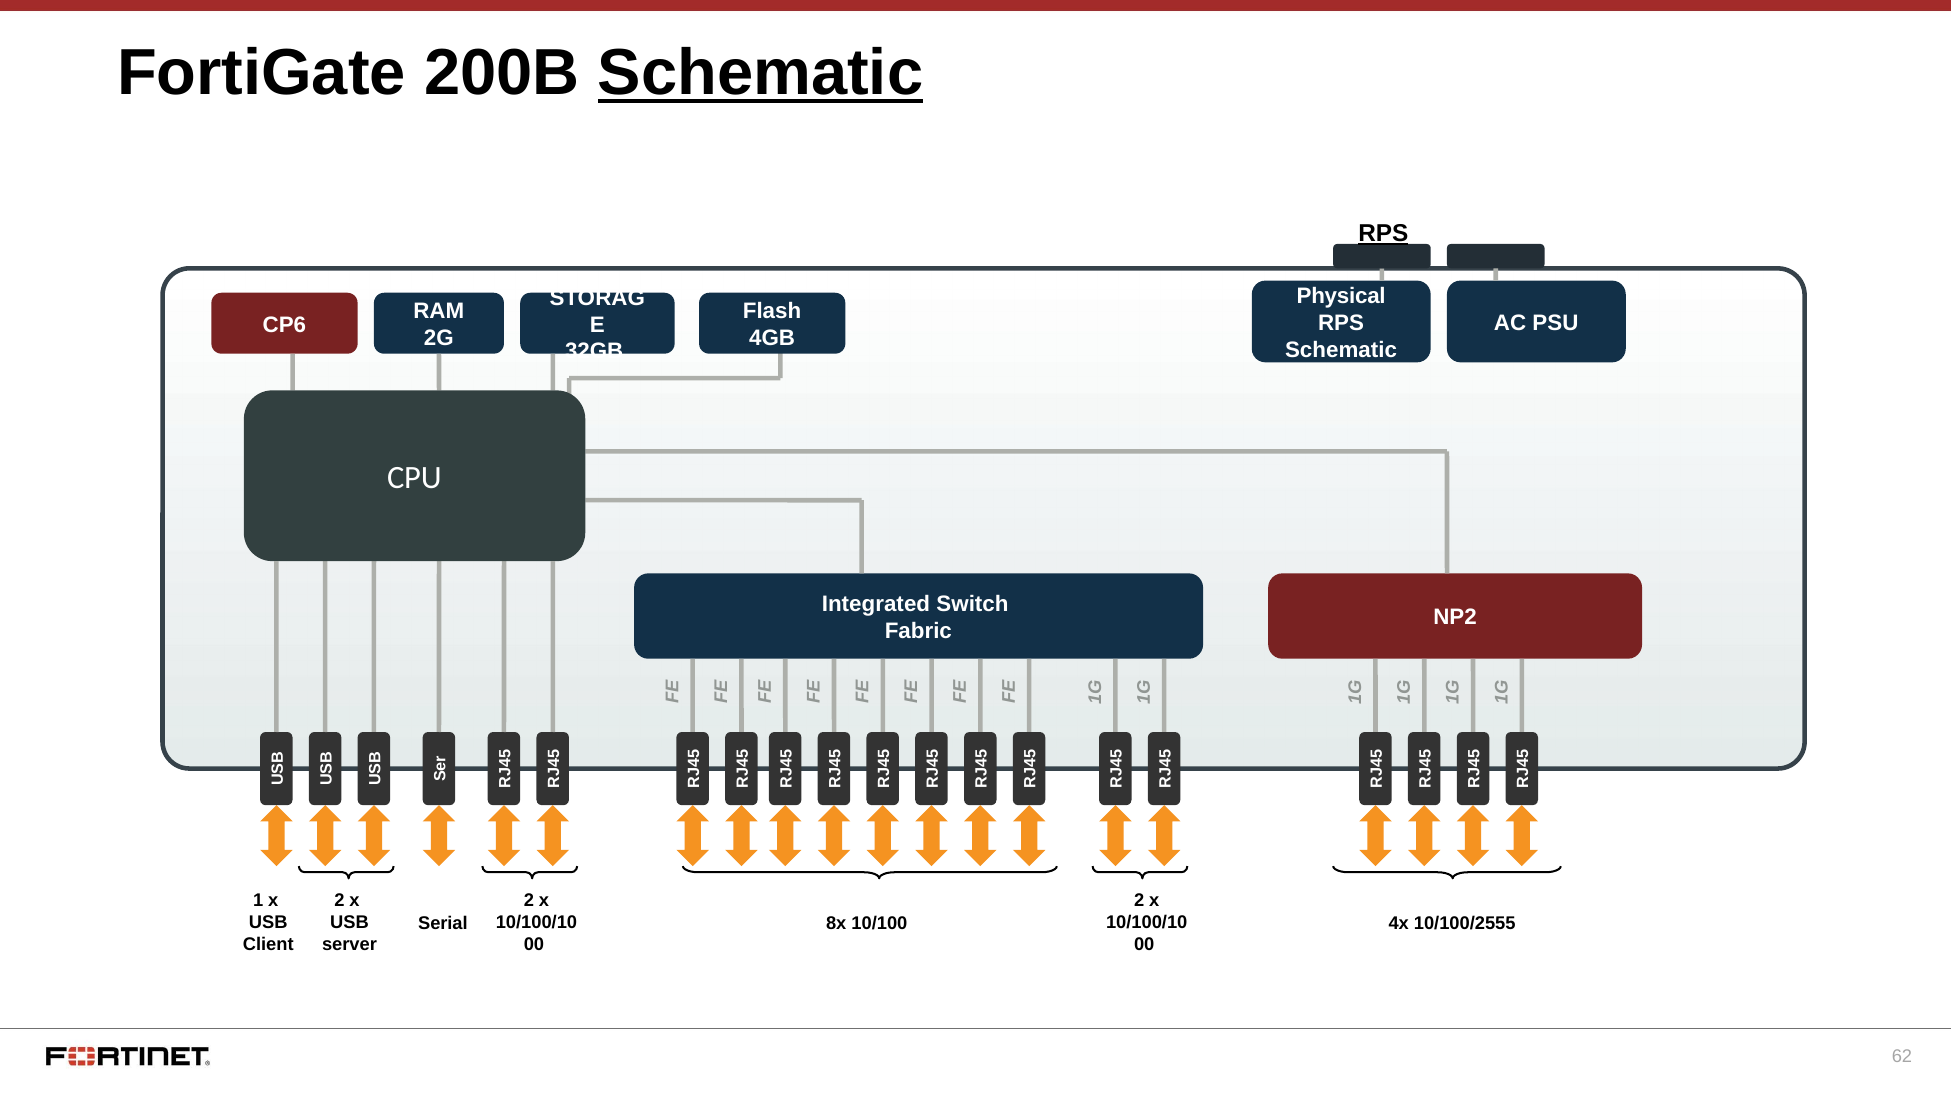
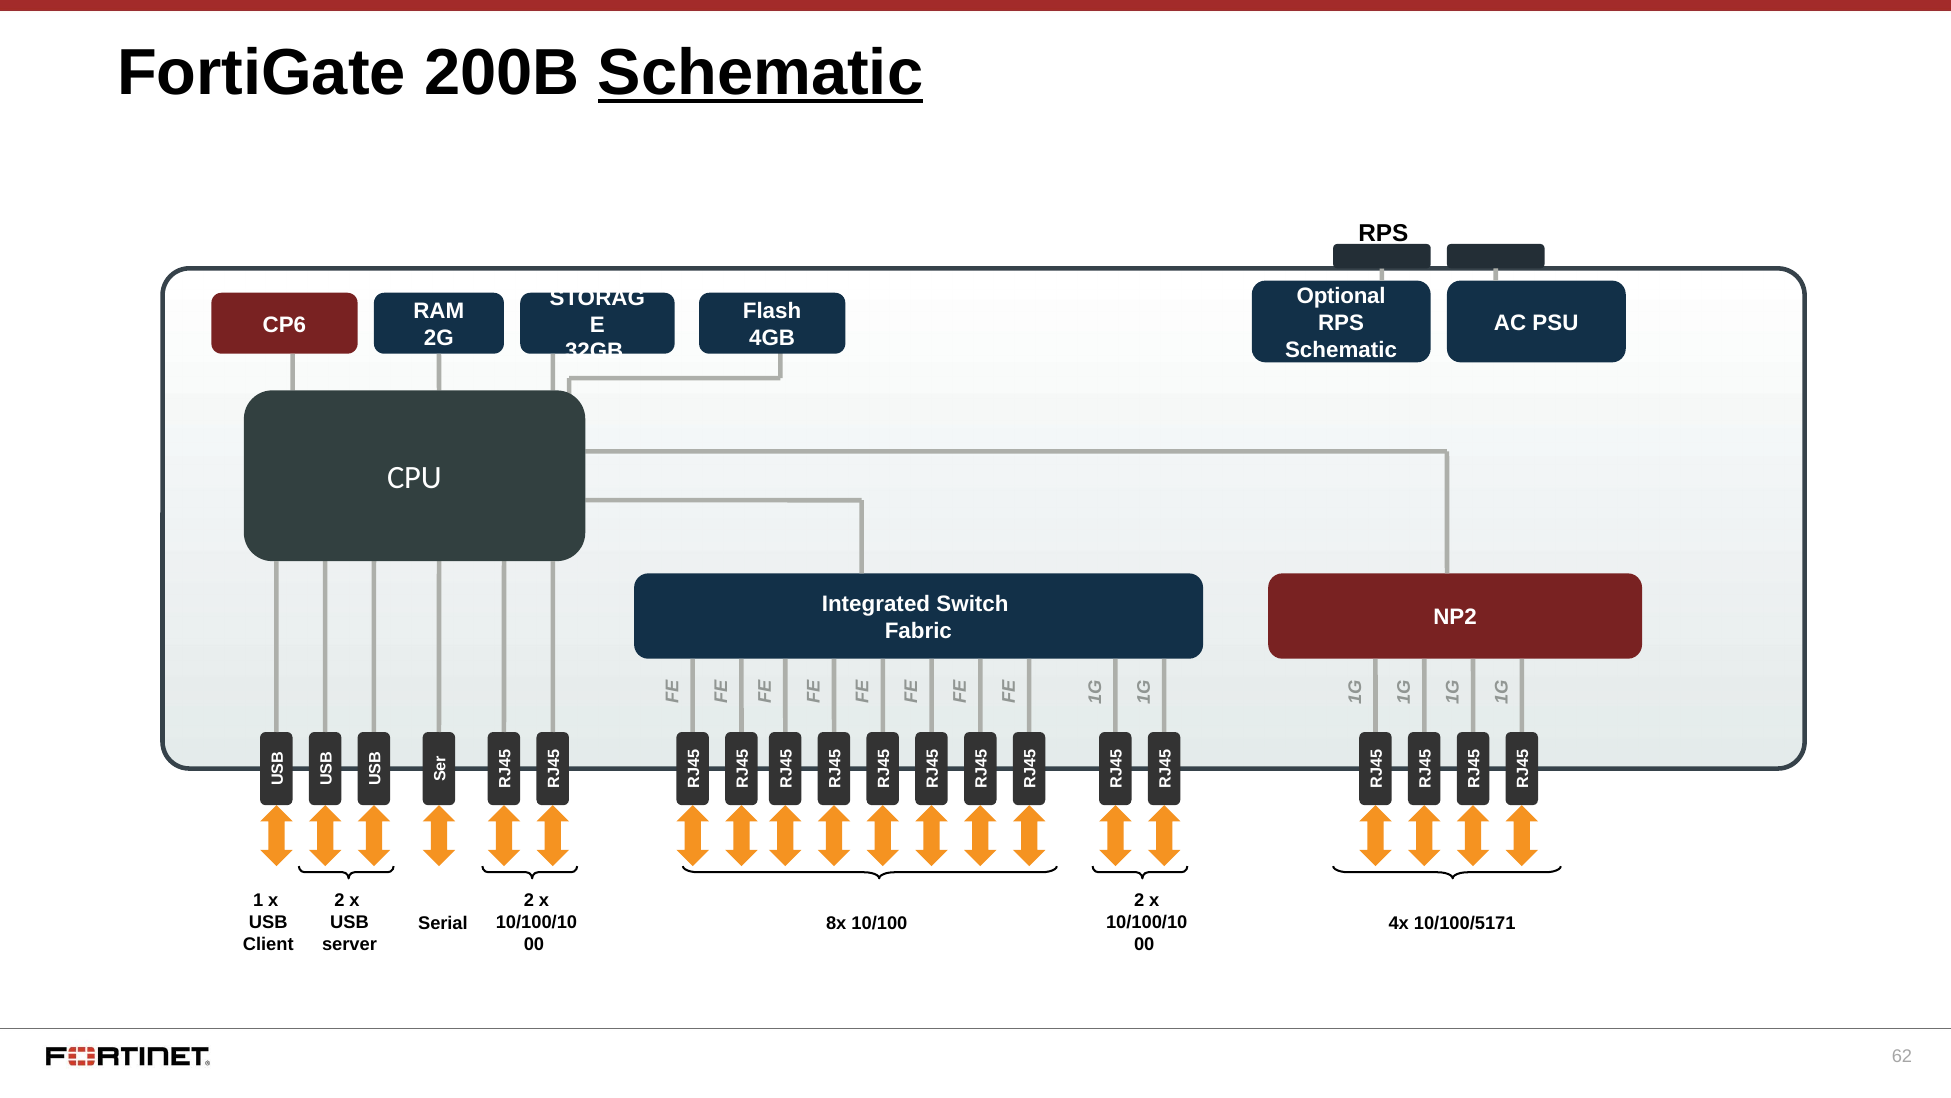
RPS underline: present -> none (1383, 233)
Physical: Physical -> Optional (1341, 296)
10/100/2555: 10/100/2555 -> 10/100/5171 (1465, 923)
